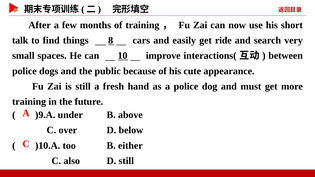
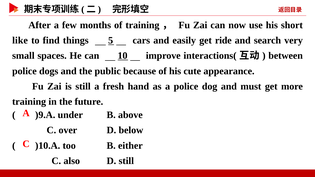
talk: talk -> like (20, 40)
8: 8 -> 5 (111, 40)
